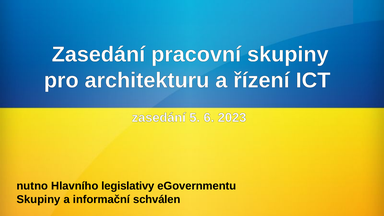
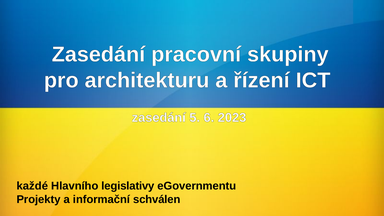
nutno: nutno -> každé (32, 186)
Skupiny: Skupiny -> Projekty (39, 199)
